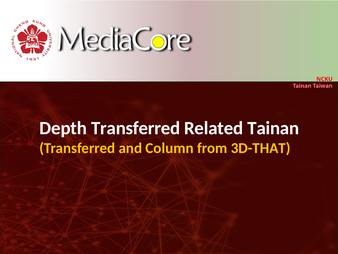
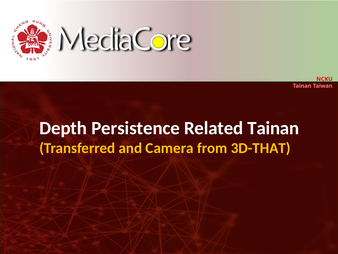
Depth Transferred: Transferred -> Persistence (136, 128)
Column: Column -> Camera (170, 148)
